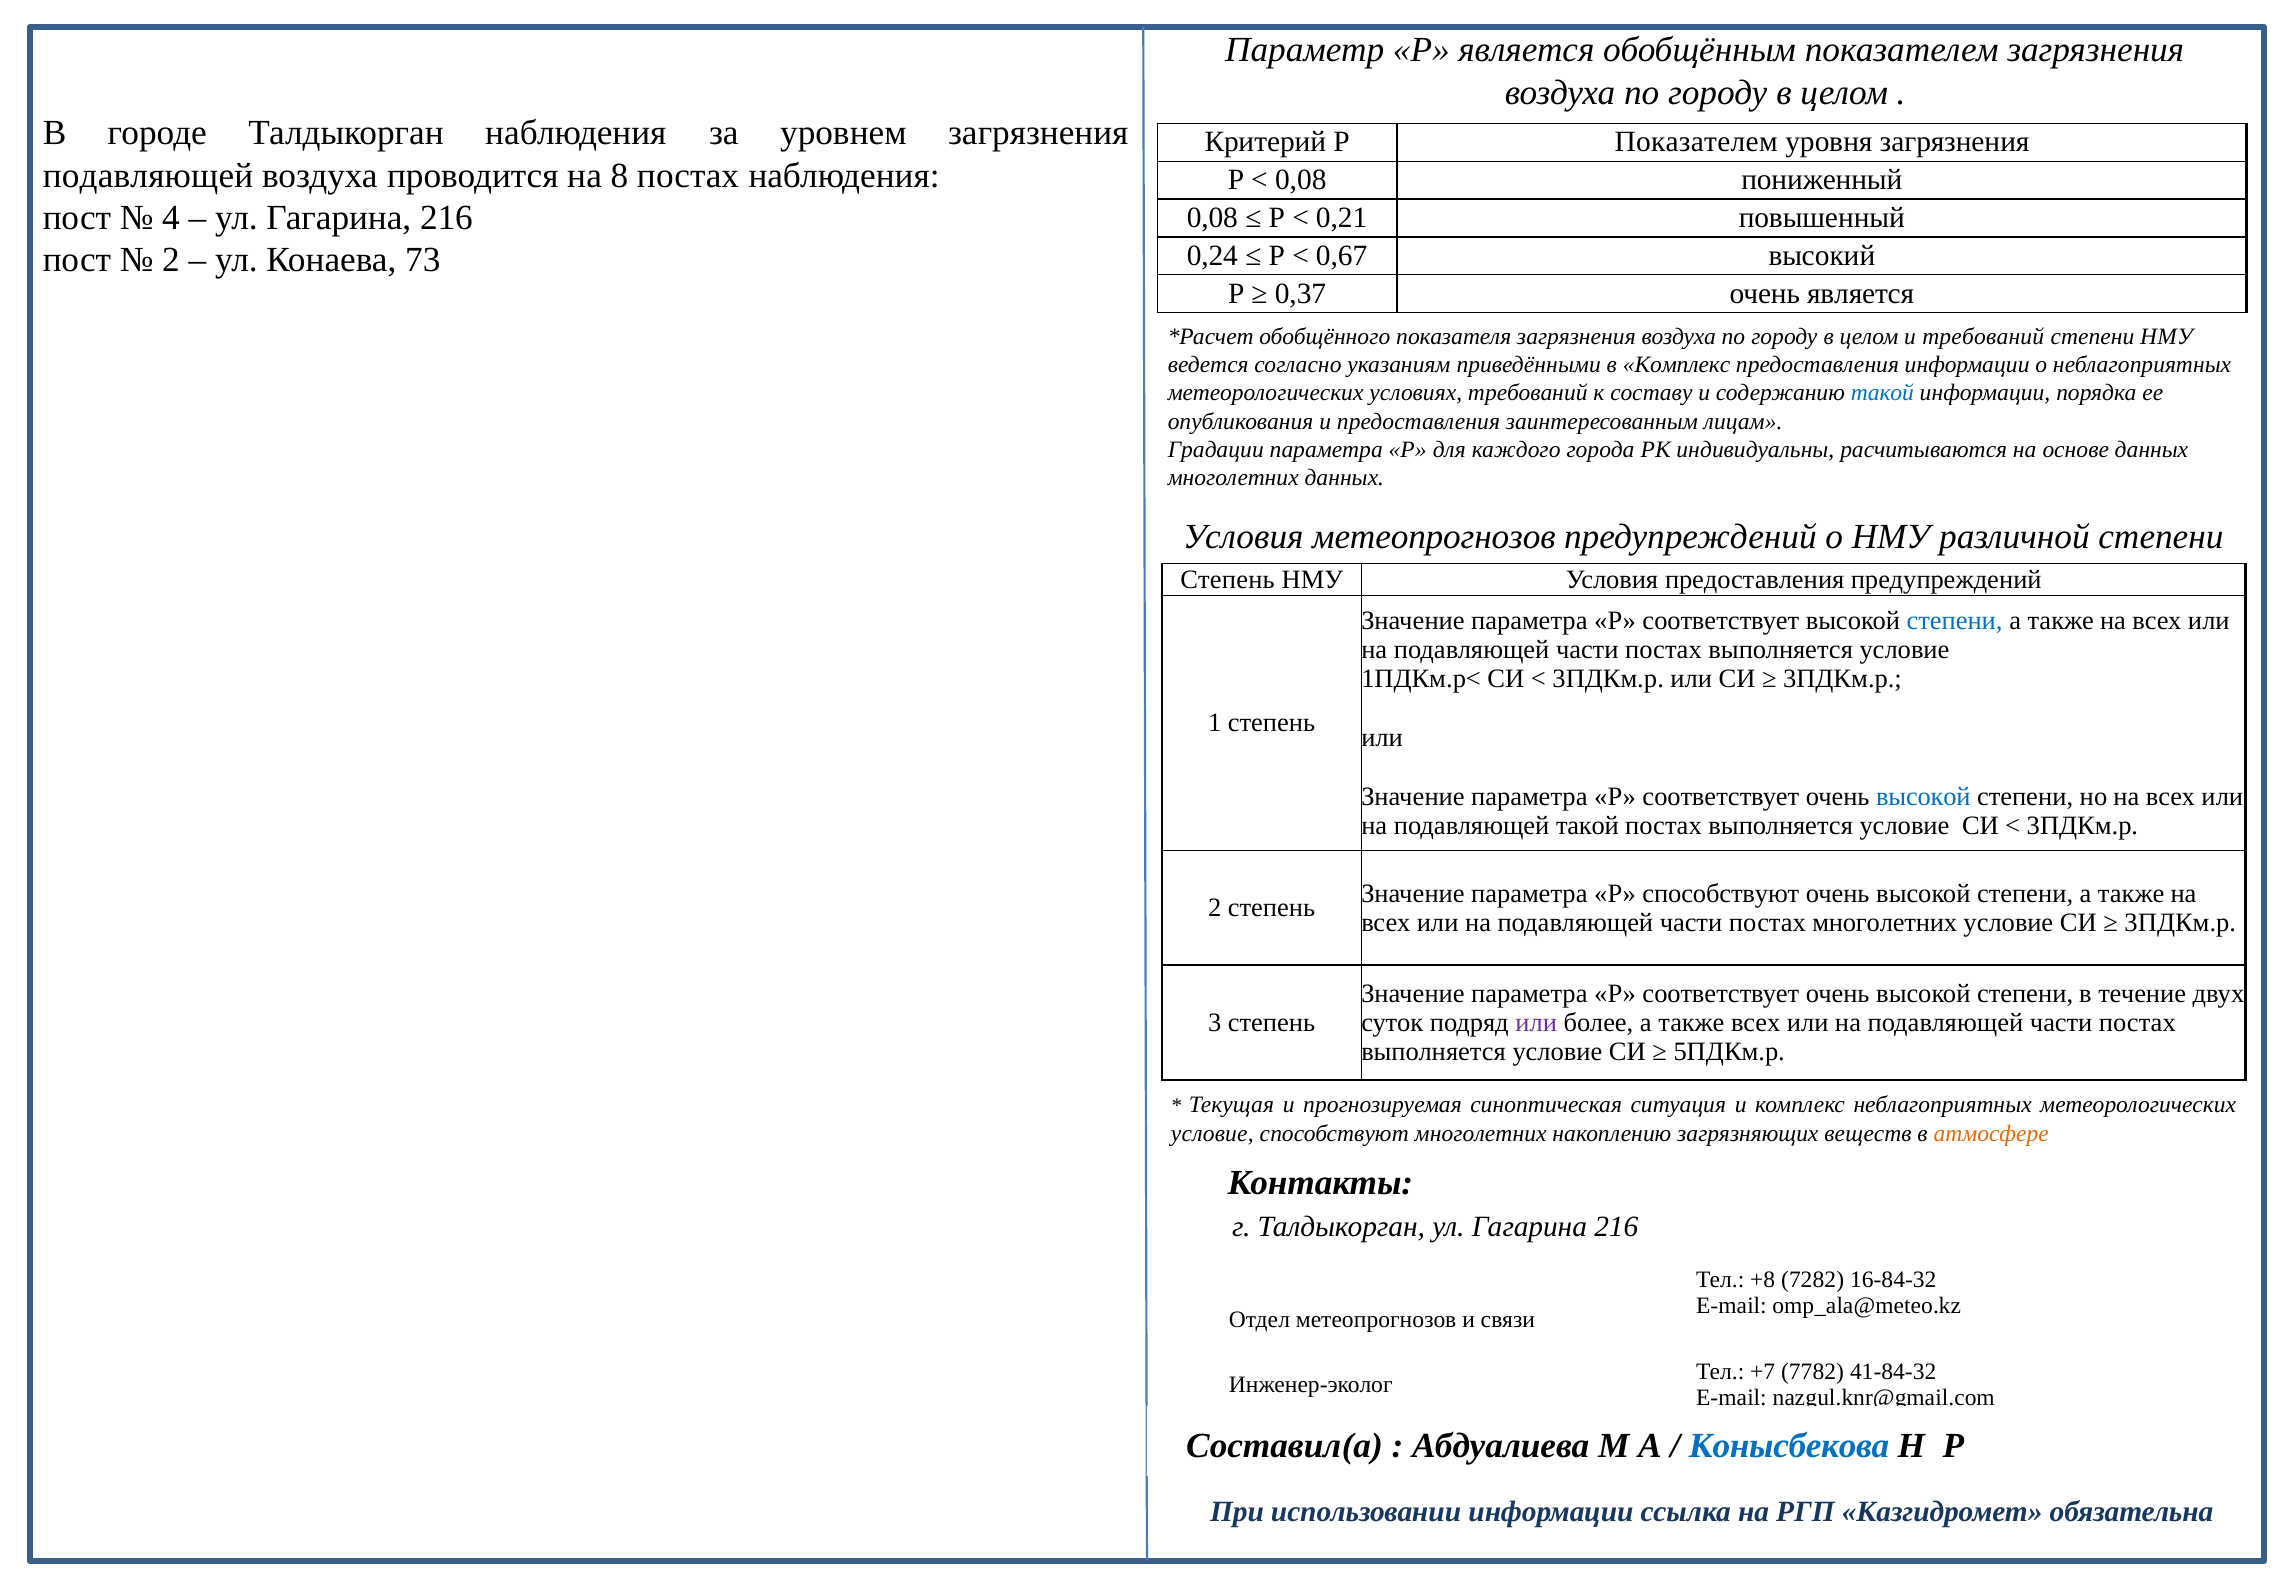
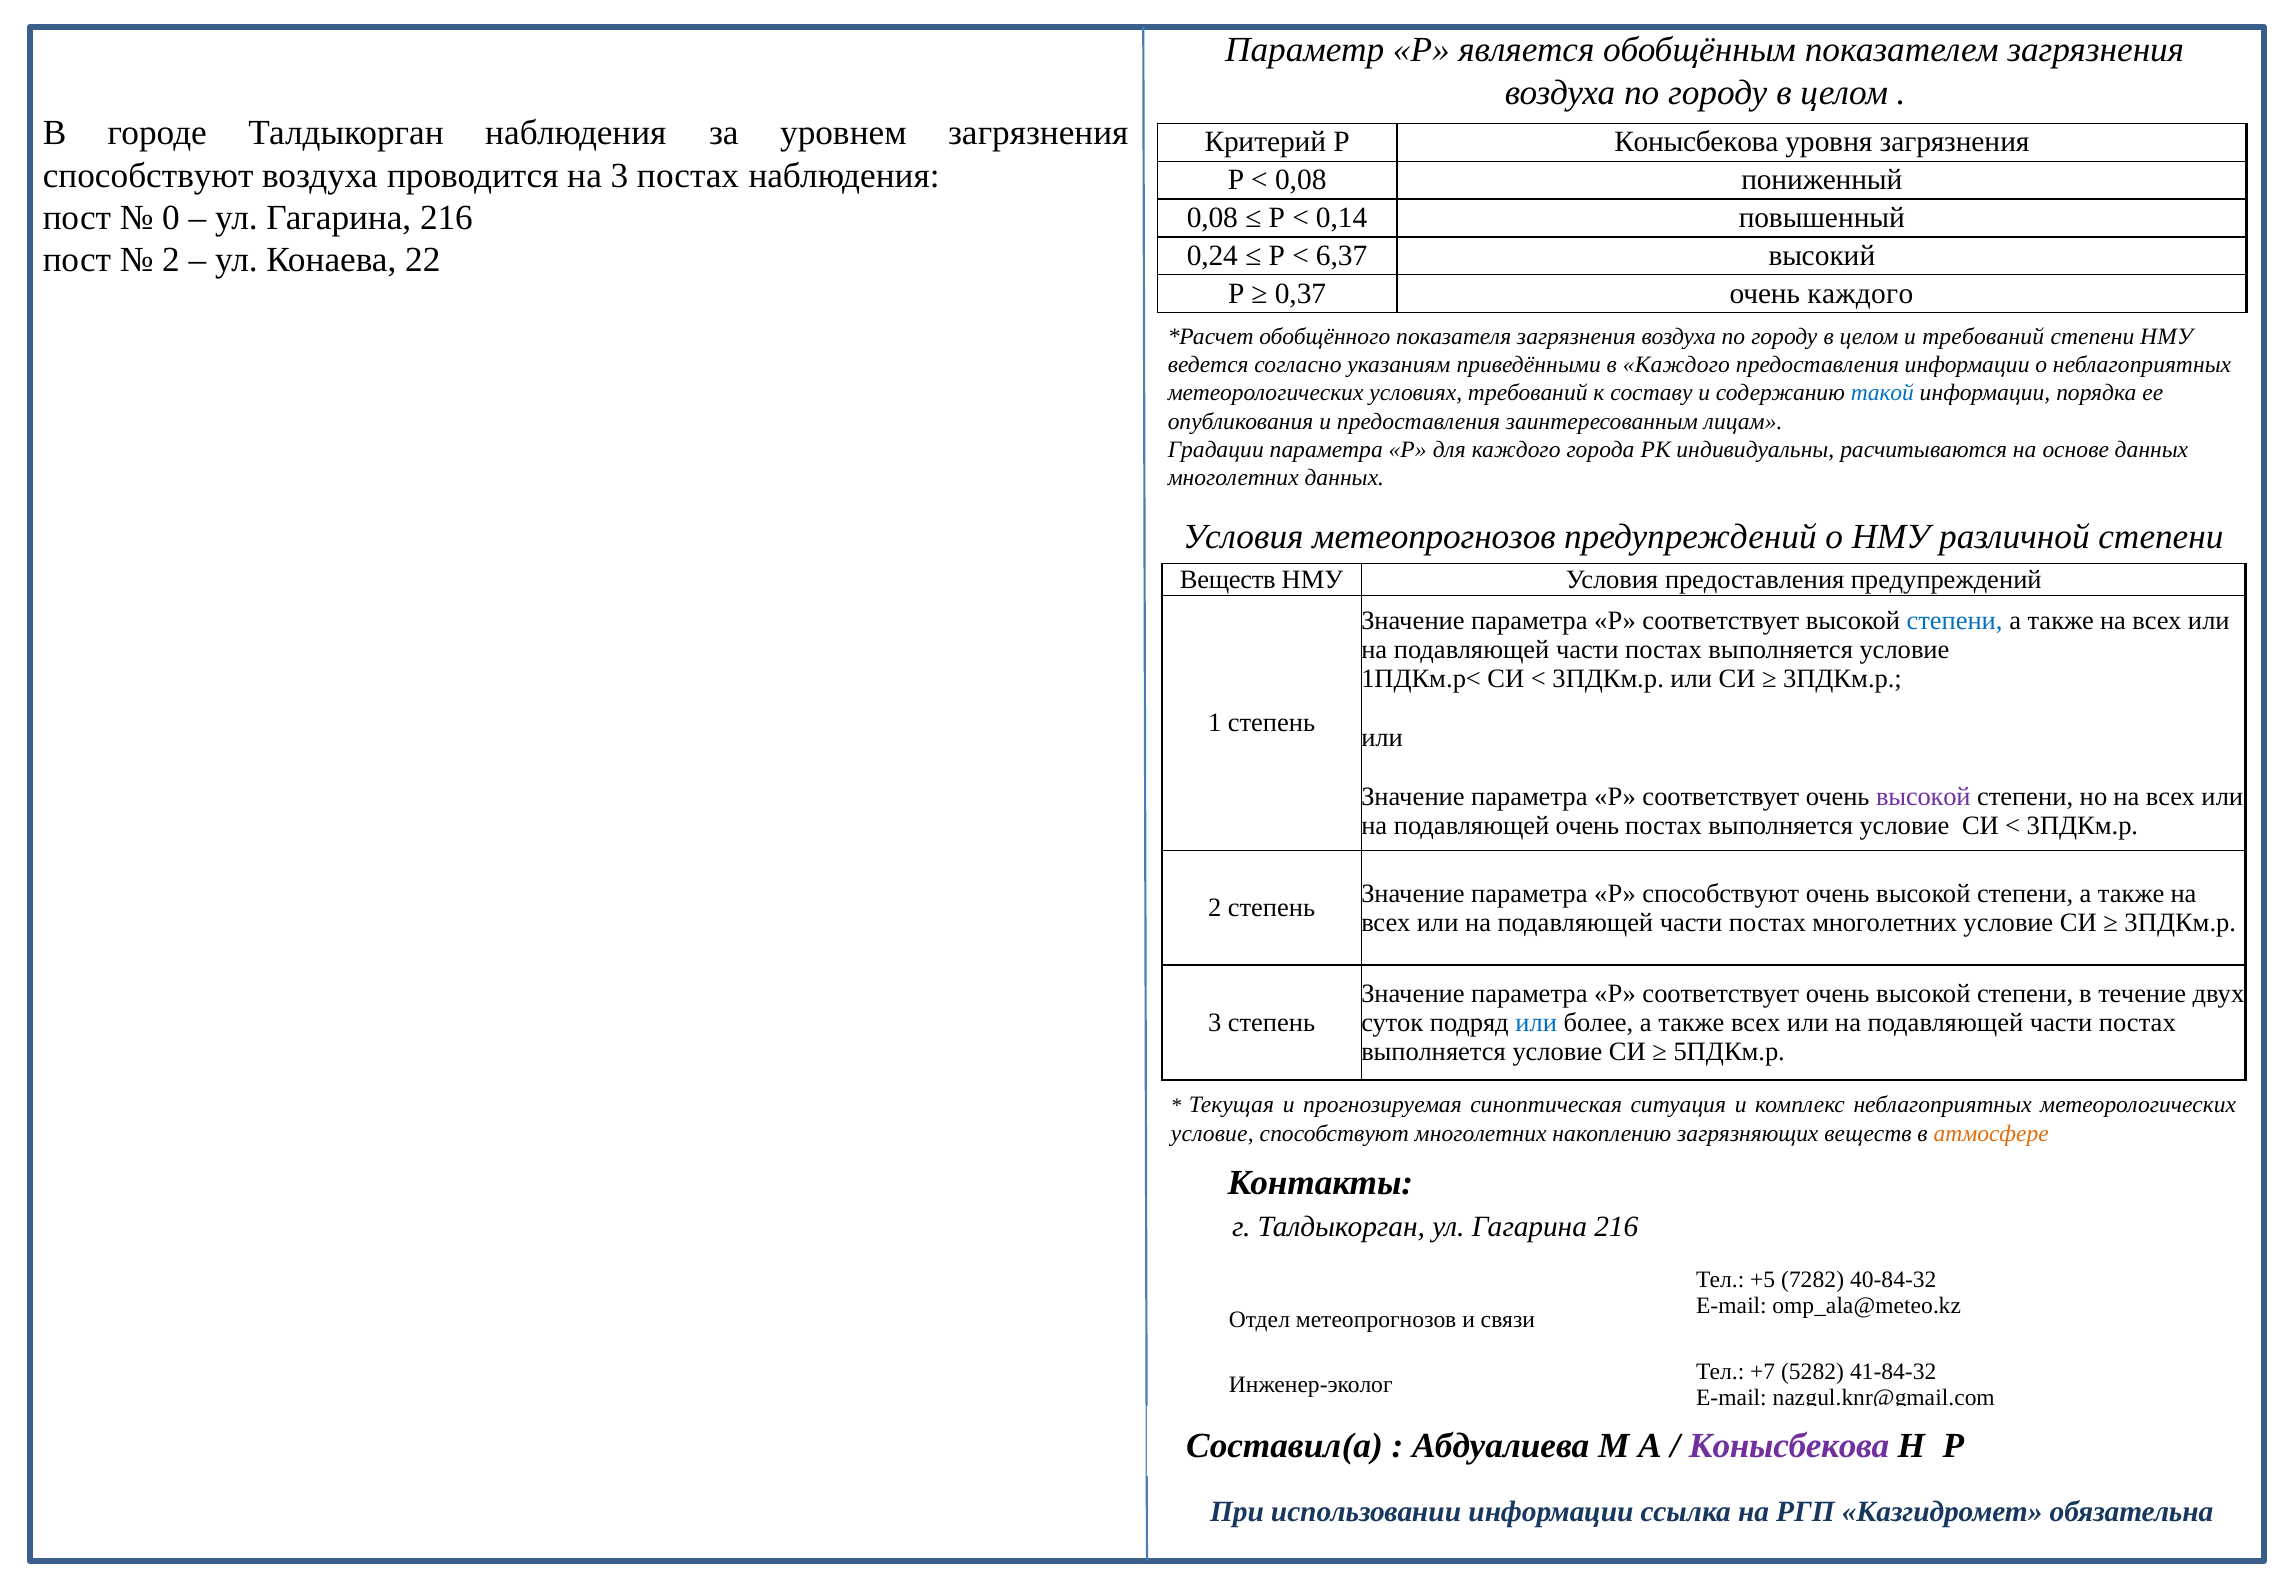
Р Показателем: Показателем -> Конысбекова (1696, 142)
подавляющей: подавляющей -> способствуют (148, 176)
на 8: 8 -> 3 (619, 176)
4: 4 -> 0 (171, 218)
0,21: 0,21 -> 0,14 (1342, 218)
0,67: 0,67 -> 6,37 (1342, 256)
73: 73 -> 22 (423, 260)
очень является: является -> каждого (1860, 293)
в Комплекс: Комплекс -> Каждого (1676, 365)
Степень: Степень -> Веществ (1228, 580)
высокой colour: blue -> purple (1923, 797)
подавляющей такой: такой -> очень (1587, 826)
или colour: purple -> blue (1536, 1023)
+8: +8 -> +5 (1763, 1280)
16-84-32: 16-84-32 -> 40-84-32 (1893, 1280)
7782: 7782 -> 5282 (1813, 1372)
Конысбекова colour: blue -> purple (1789, 1446)
